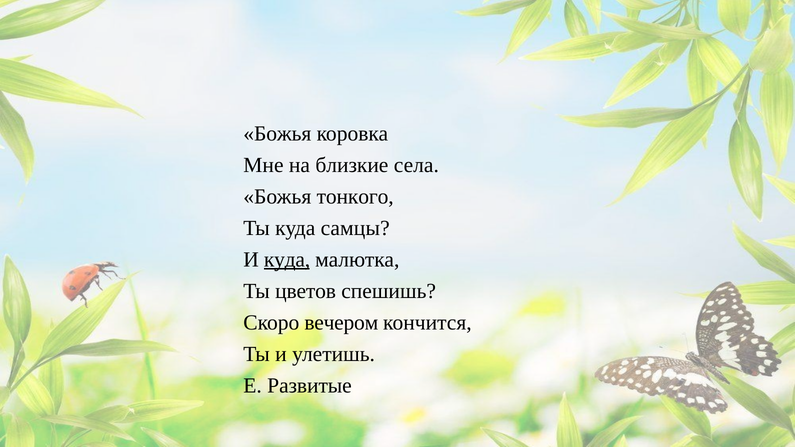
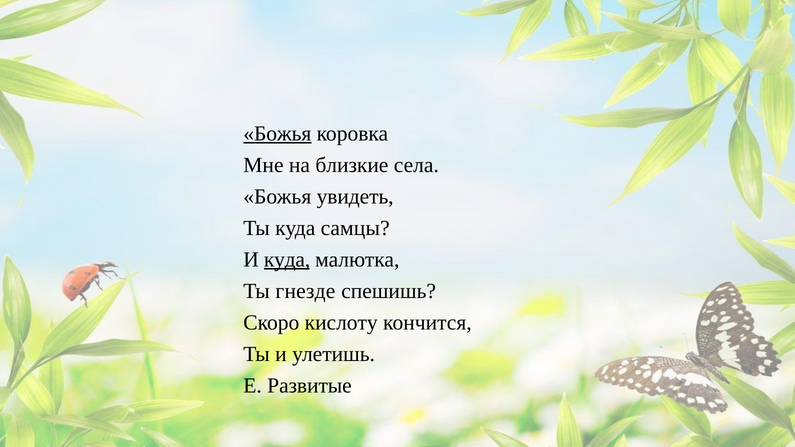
Божья underline: none -> present (277, 134)
тонкого: тонкого -> увидеть (355, 197)
цветов: цветов -> гнезде (305, 291)
вечером: вечером -> кислоту (341, 323)
